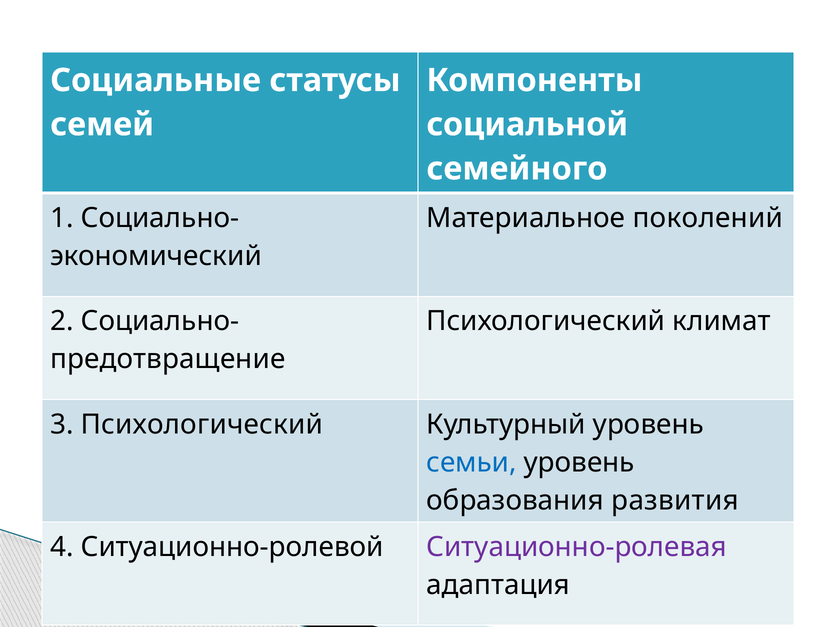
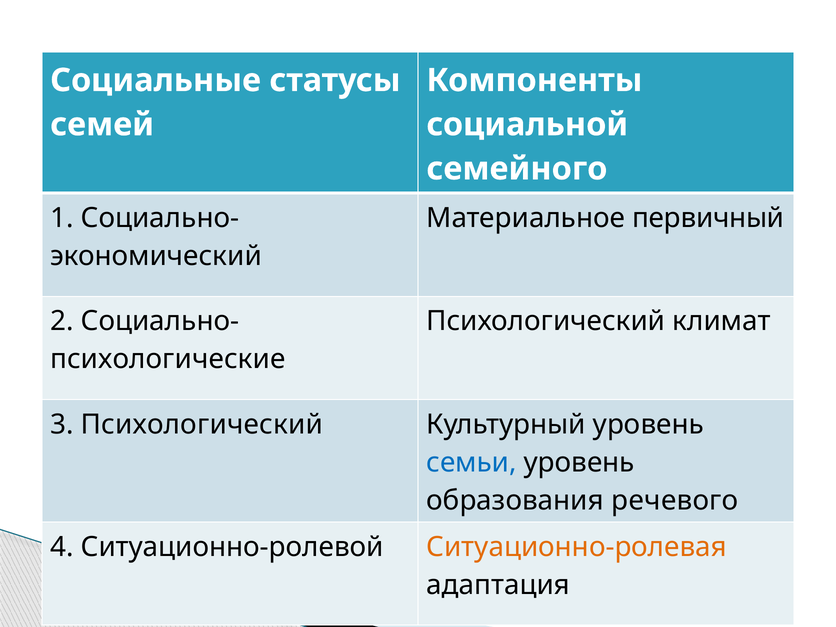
поколений: поколений -> первичный (708, 218)
предотвращение: предотвращение -> психологические (168, 359)
развития: развития -> речевого (675, 500)
Ситуационно-ролевая colour: purple -> orange (577, 547)
